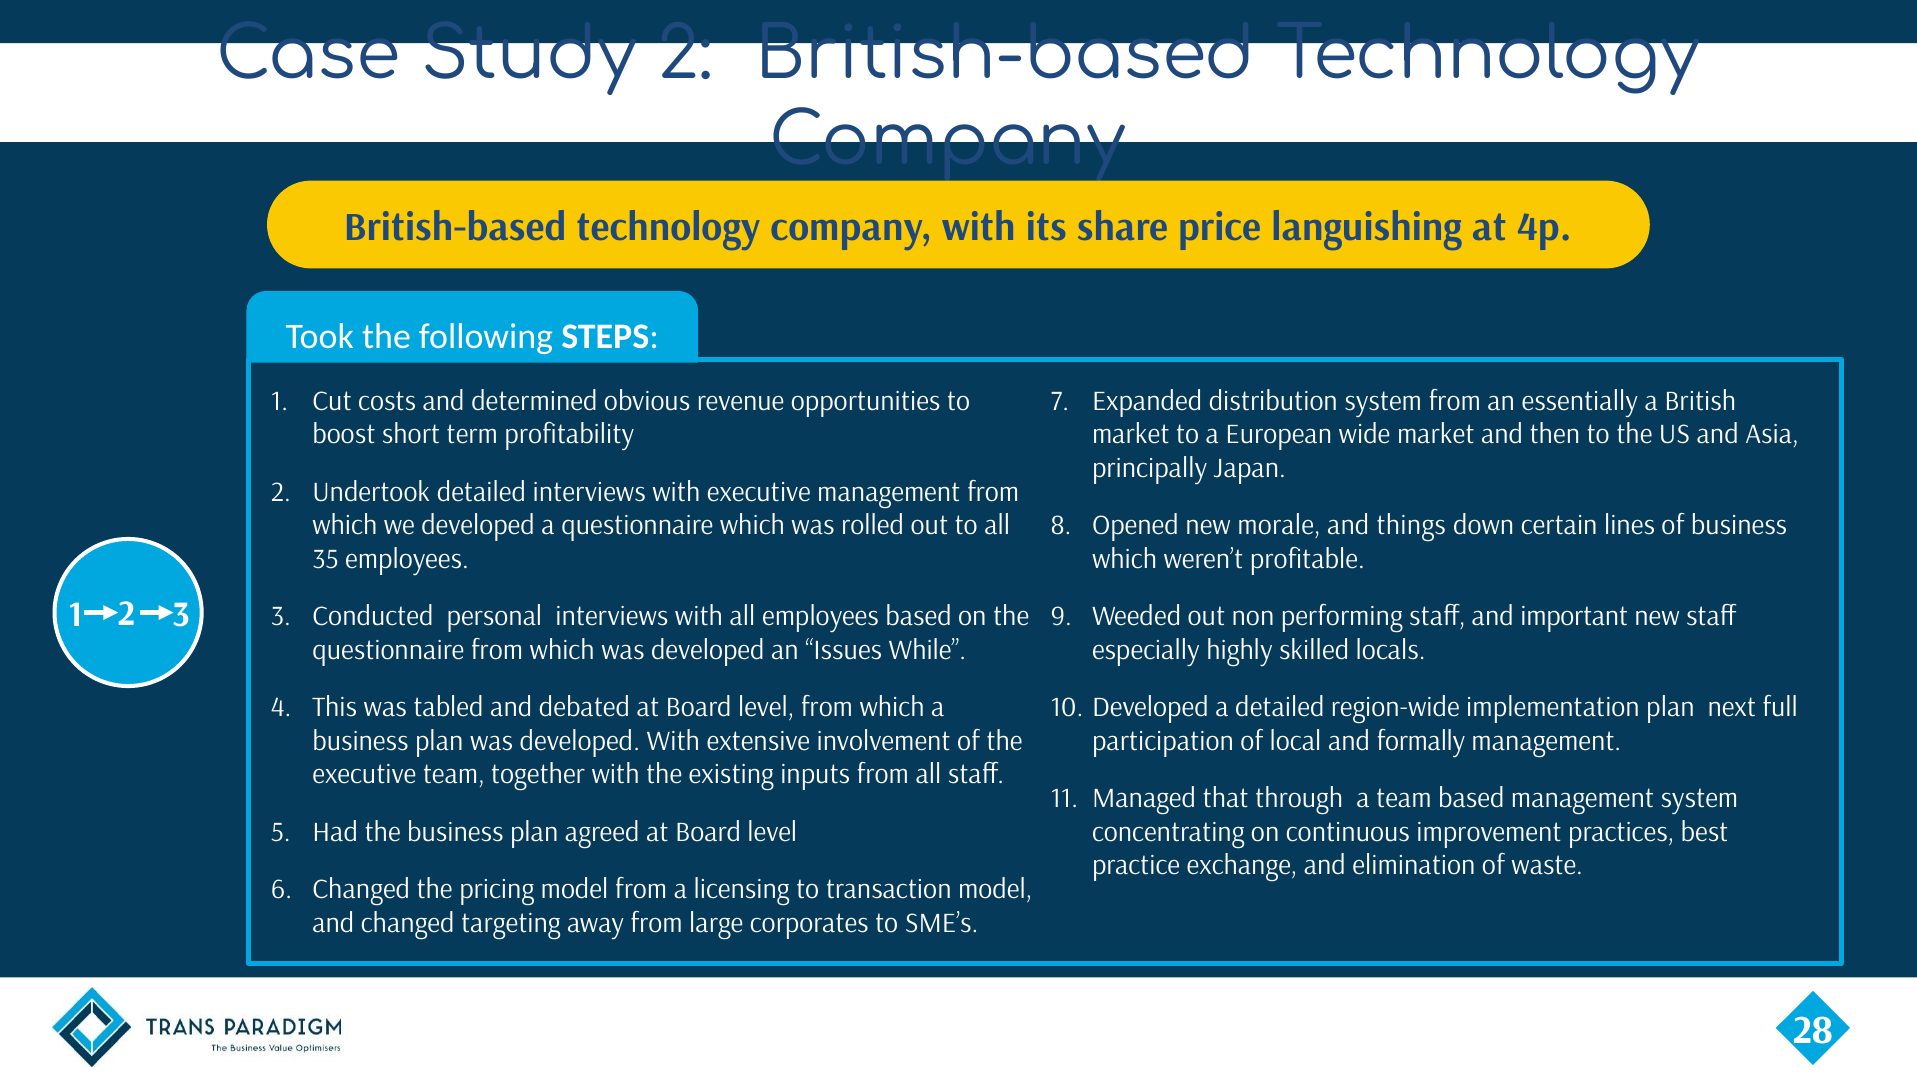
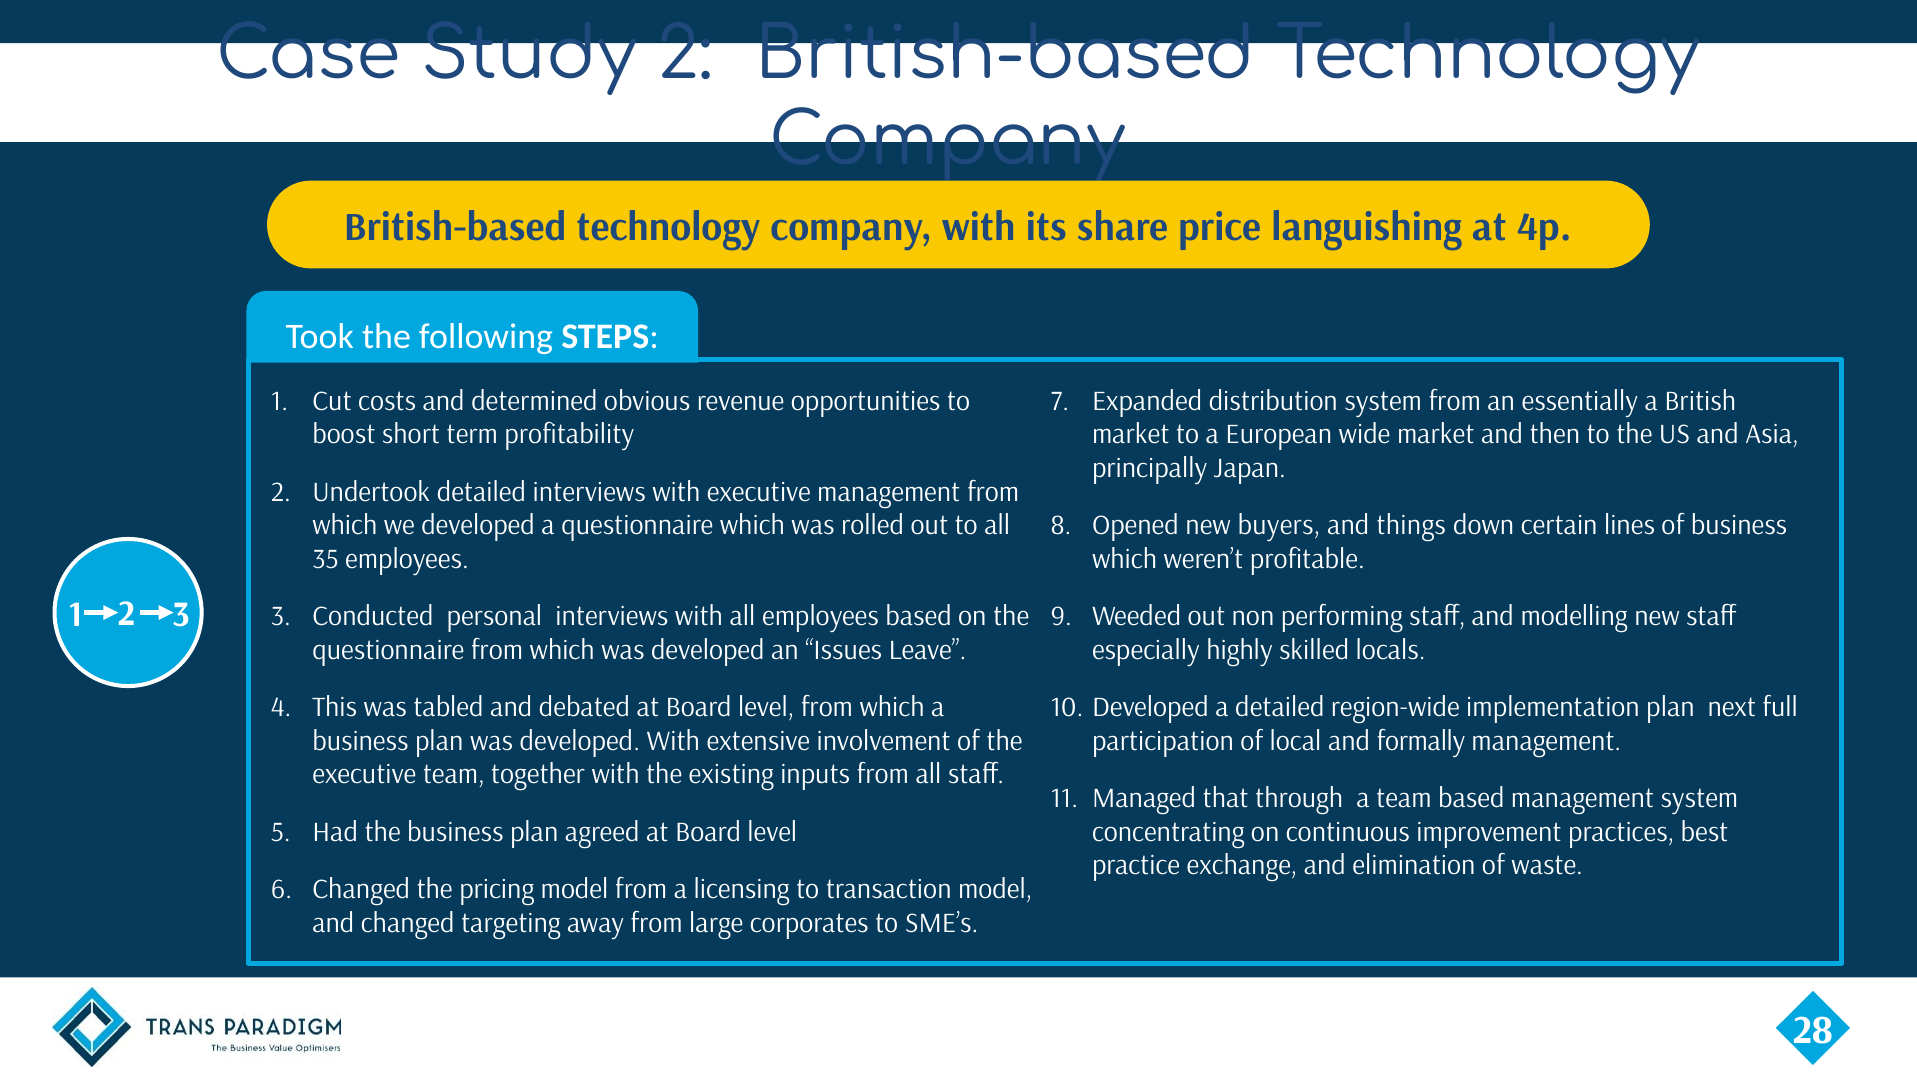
morale: morale -> buyers (1279, 526)
important: important -> modelling (1574, 617)
While: While -> Leave (927, 650)
